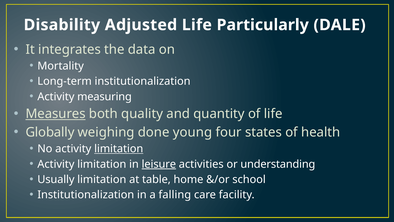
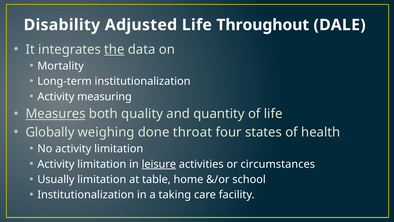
Particularly: Particularly -> Throughout (263, 25)
the underline: none -> present (114, 49)
young: young -> throat (192, 132)
limitation underline: present -> none (119, 149)
understanding: understanding -> circumstances (278, 164)
falling: falling -> taking (175, 195)
